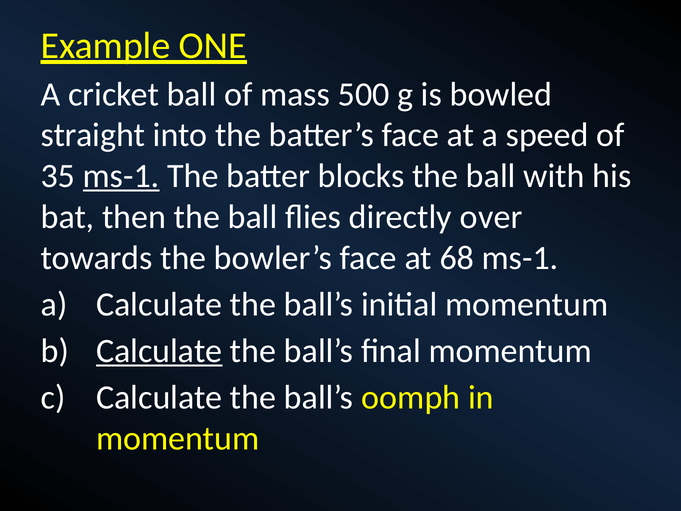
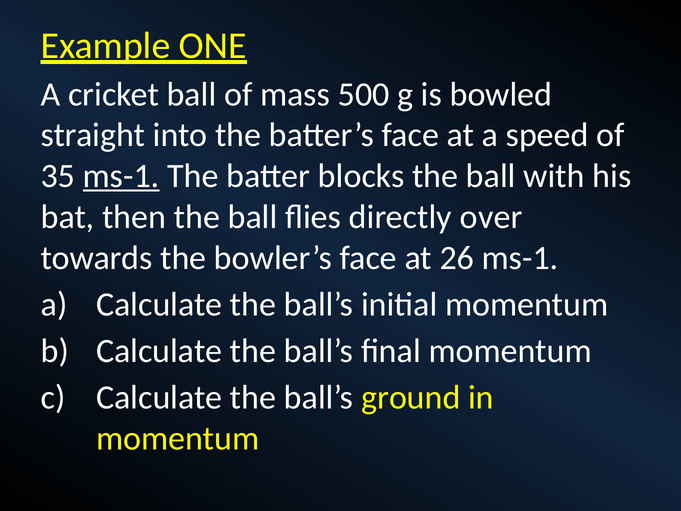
68: 68 -> 26 (457, 258)
Calculate underline: present -> none (159, 351)
oomph: oomph -> ground (411, 397)
